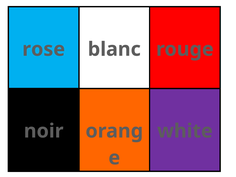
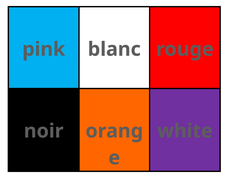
rose: rose -> pink (44, 49)
